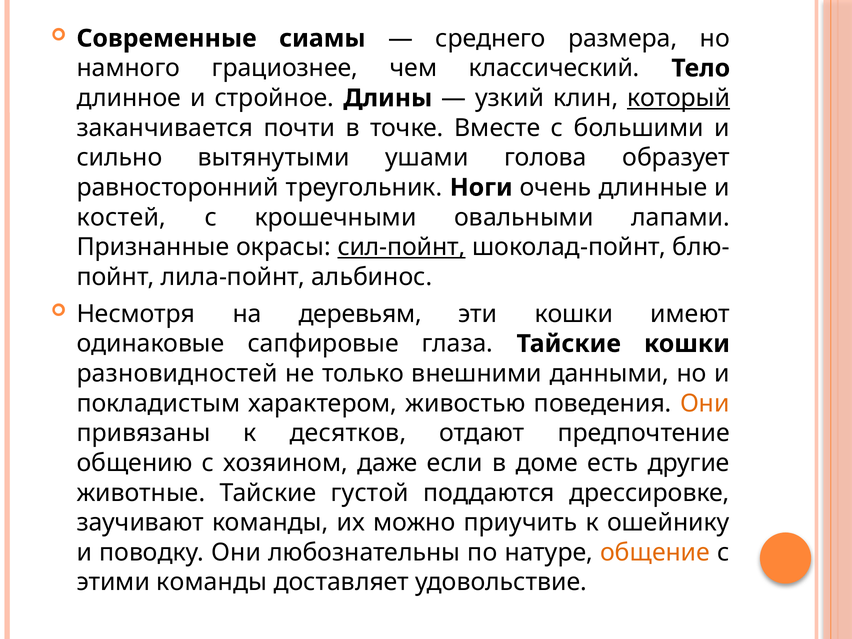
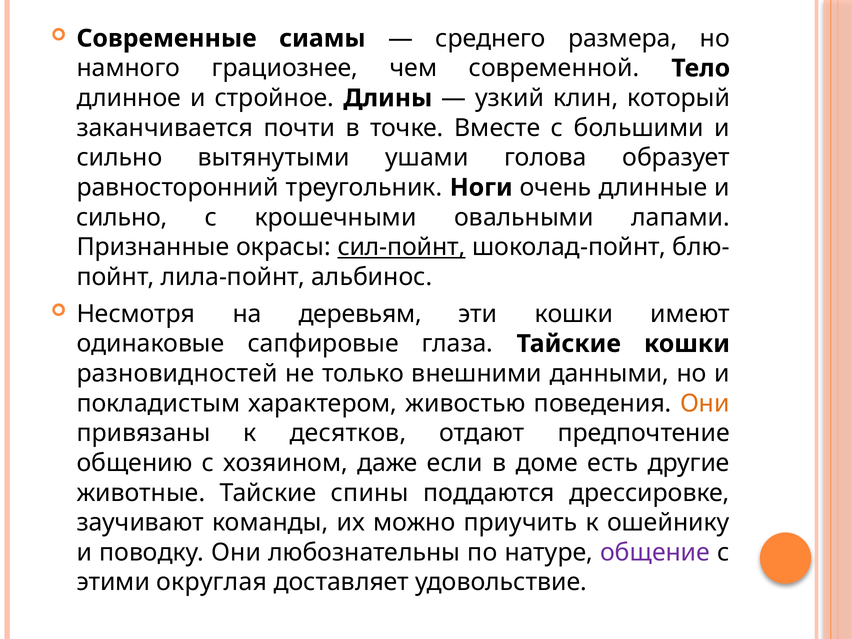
классический: классический -> современной (554, 68)
который underline: present -> none (679, 98)
костей: костей -> сильно (122, 217)
густой: густой -> спины (370, 493)
общение colour: orange -> purple (655, 552)
этими команды: команды -> округлая (212, 582)
